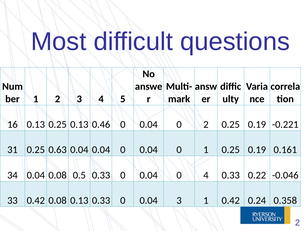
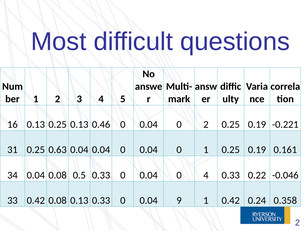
0.04 3: 3 -> 9 (179, 201)
